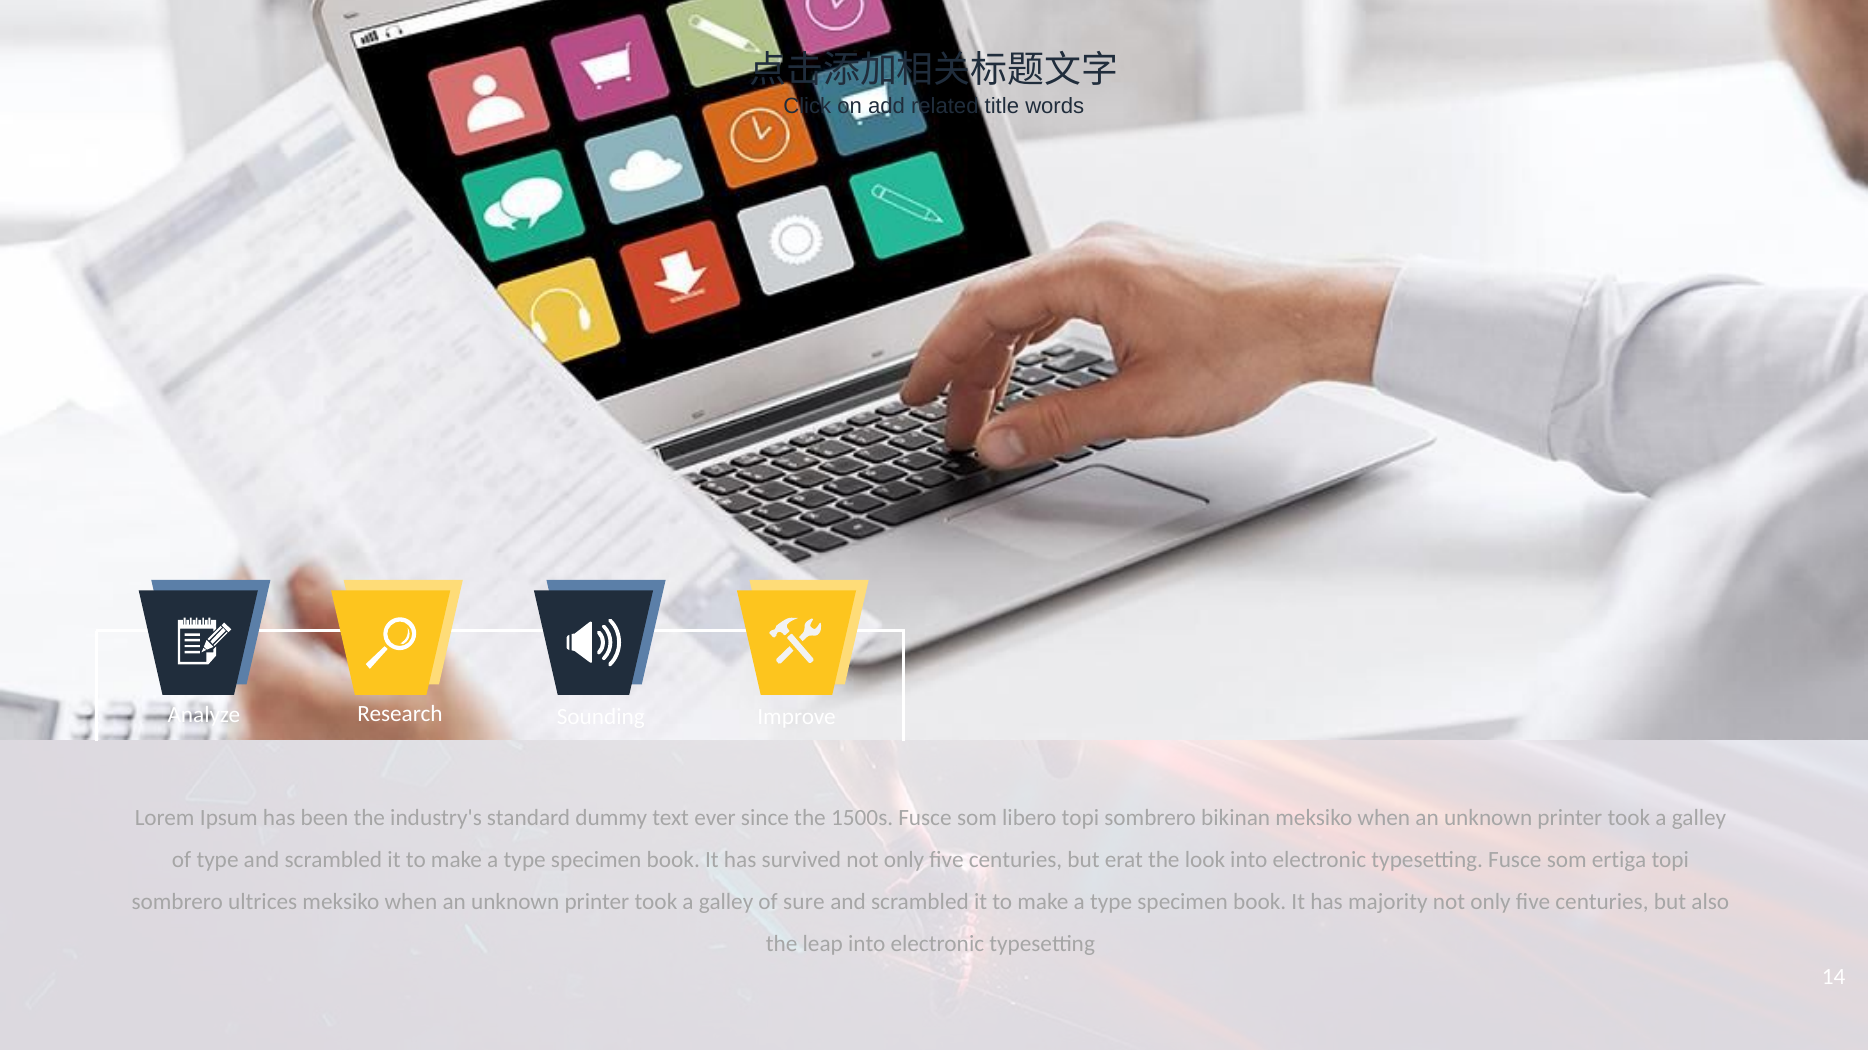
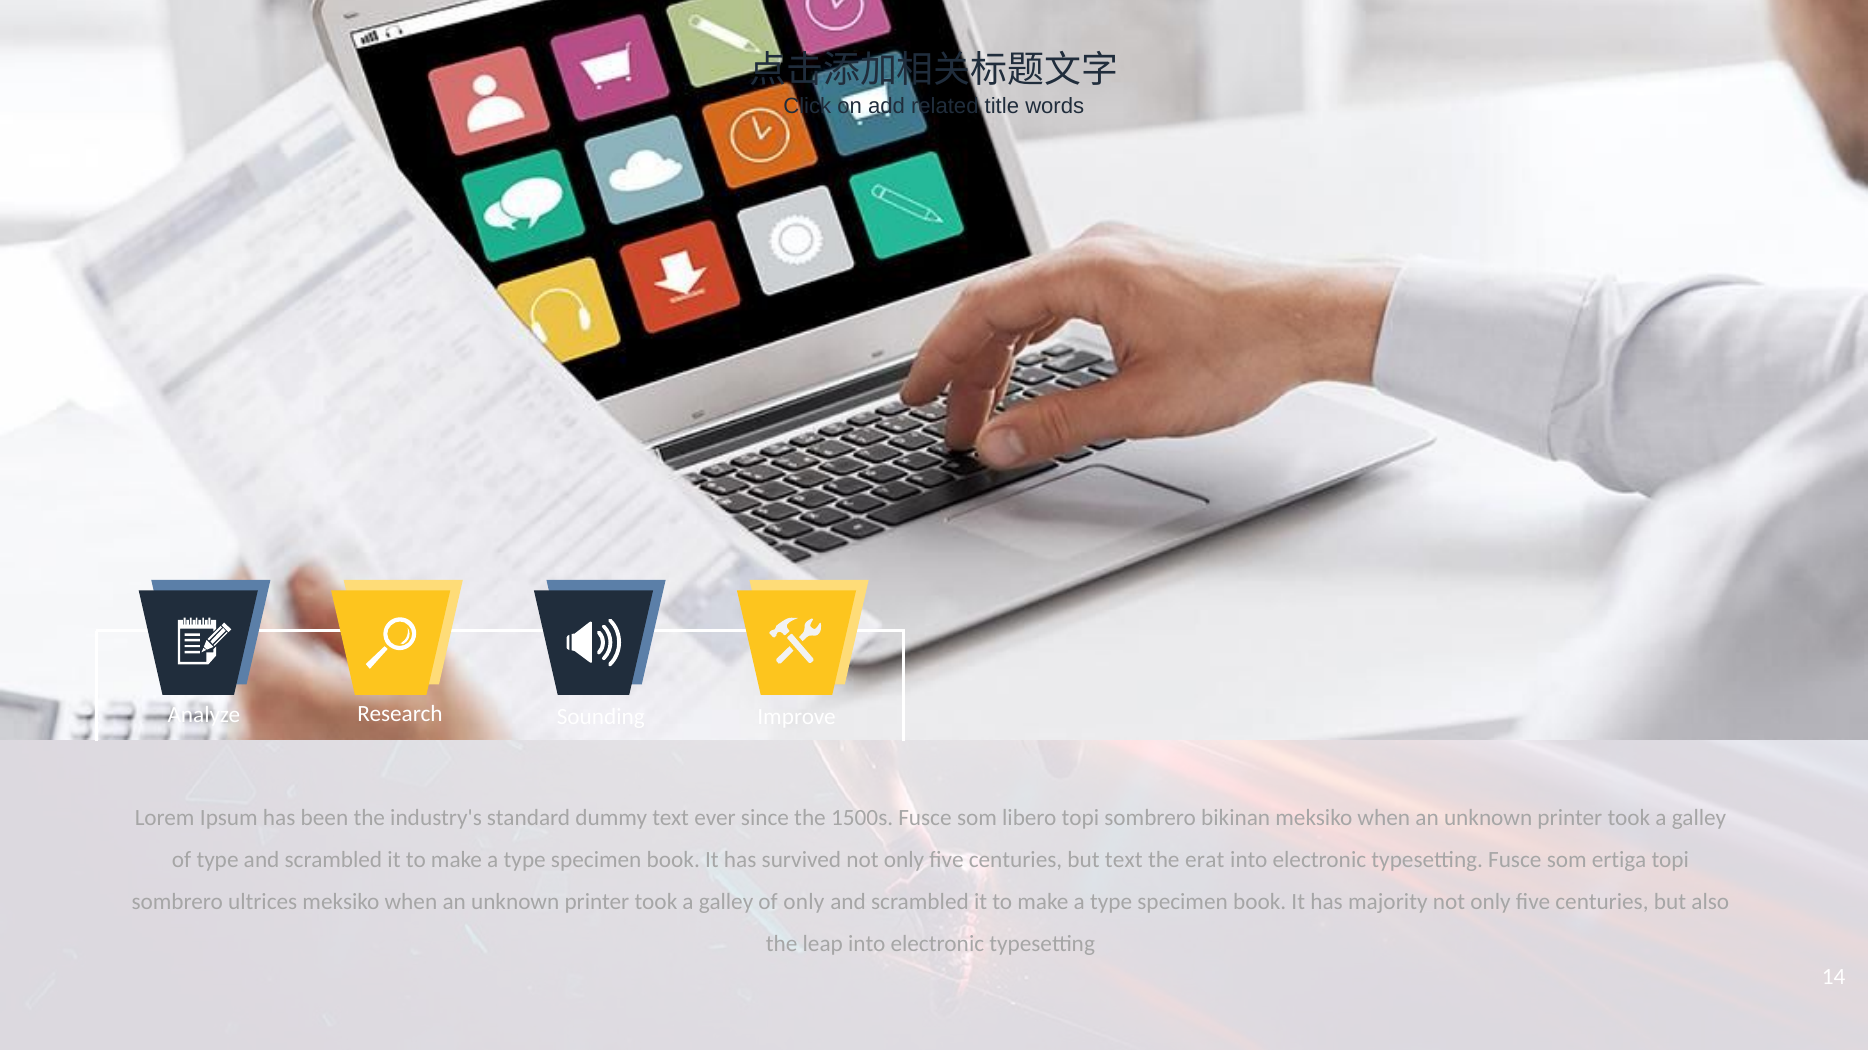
but erat: erat -> text (1124, 861)
look: look -> erat (1205, 861)
of sure: sure -> only (804, 903)
